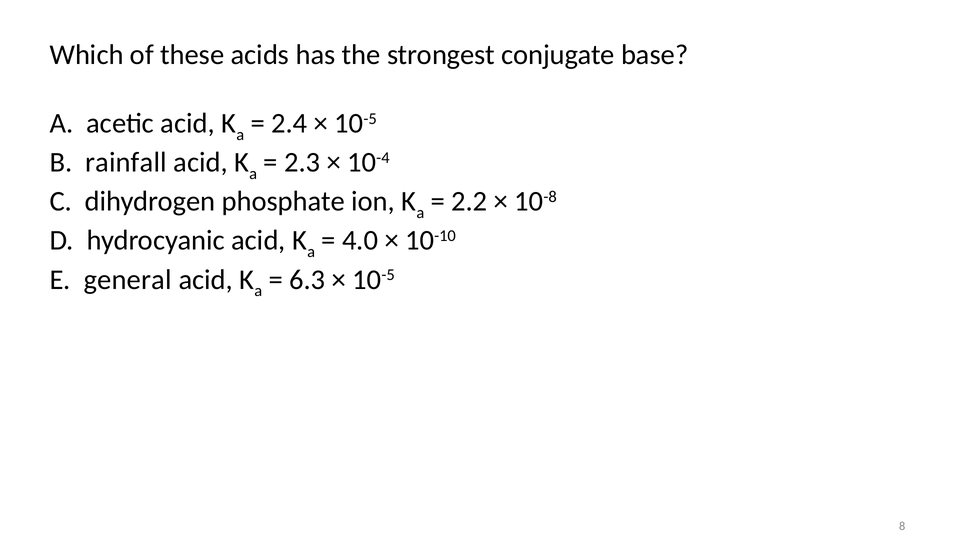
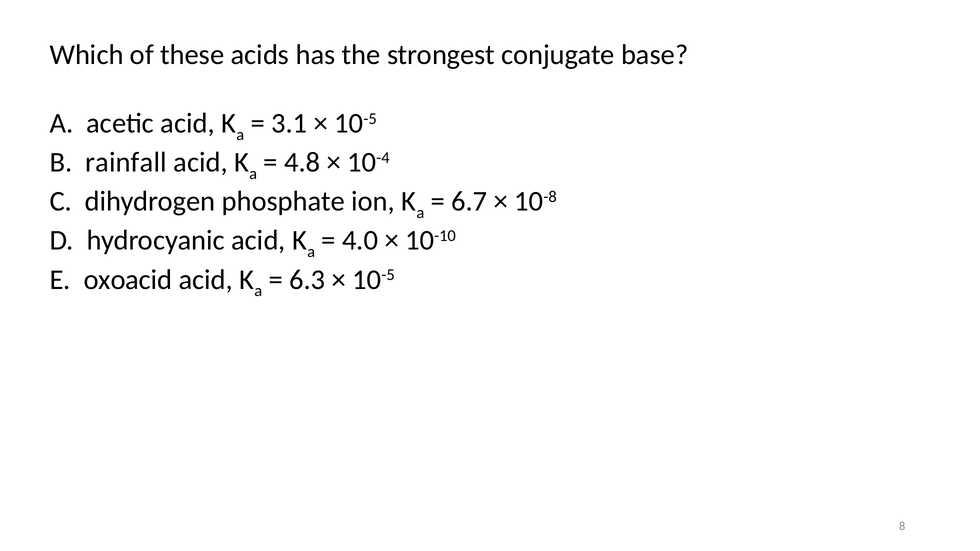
2.4: 2.4 -> 3.1 (289, 124)
2.3: 2.3 -> 4.8 (302, 163)
2.2: 2.2 -> 6.7 (469, 202)
general: general -> oxoacid (128, 280)
